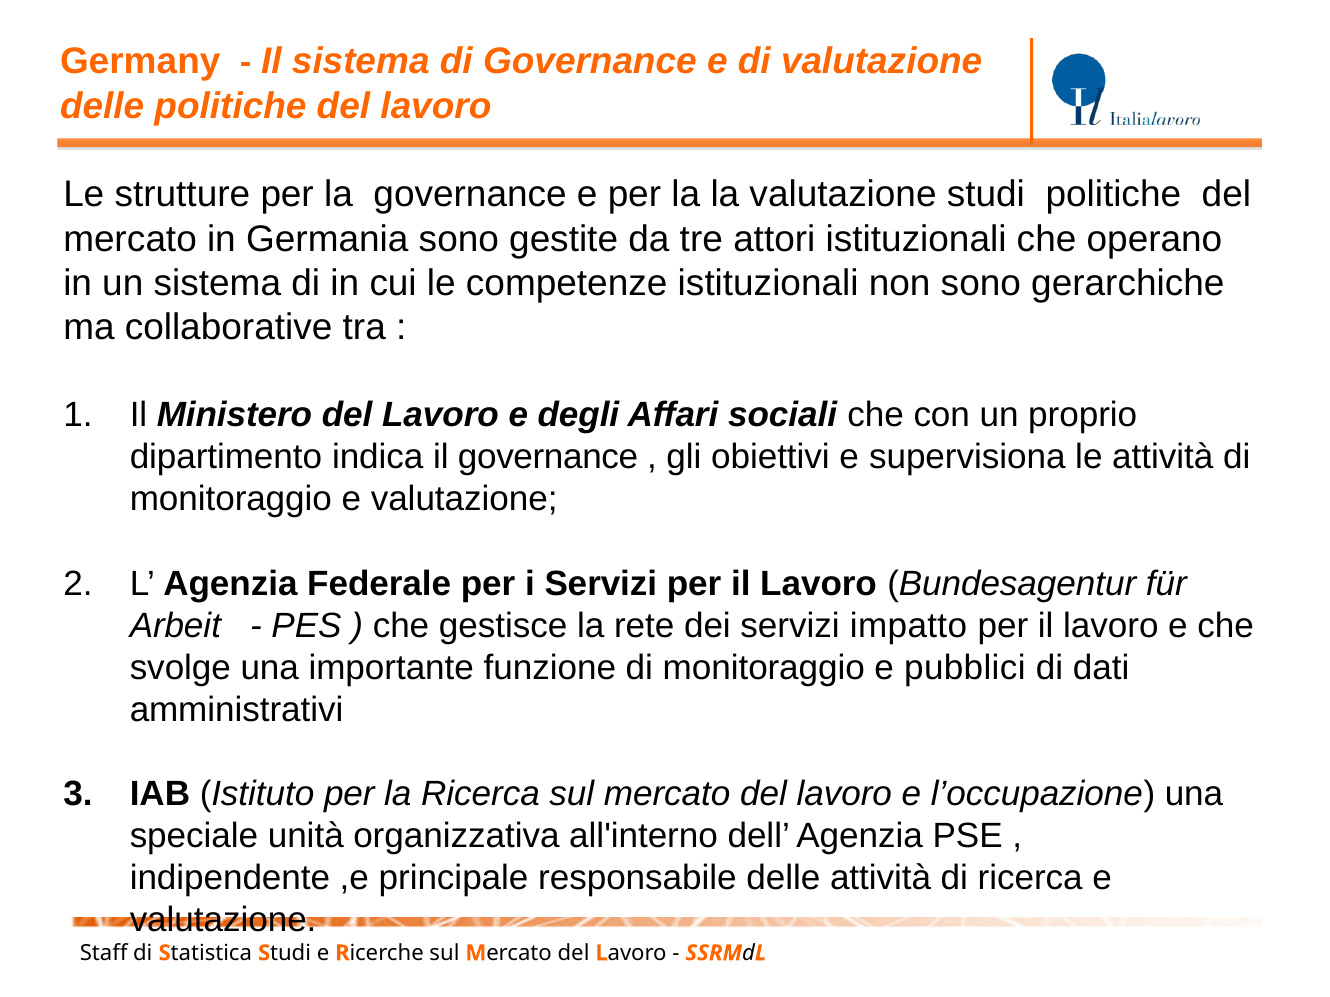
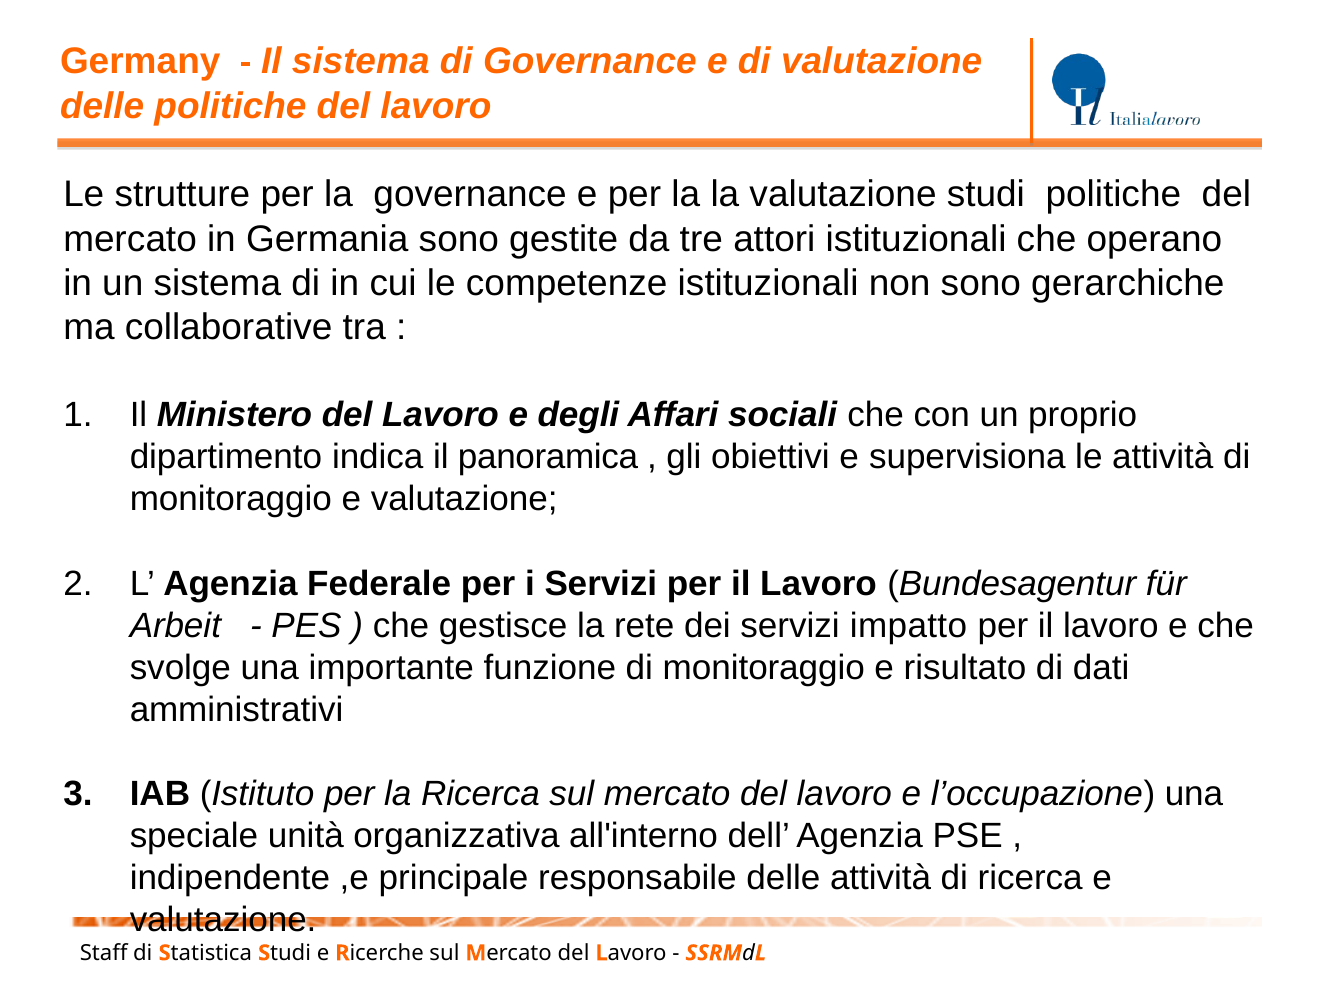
il governance: governance -> panoramica (548, 457)
pubblici: pubblici -> risultato (965, 668)
